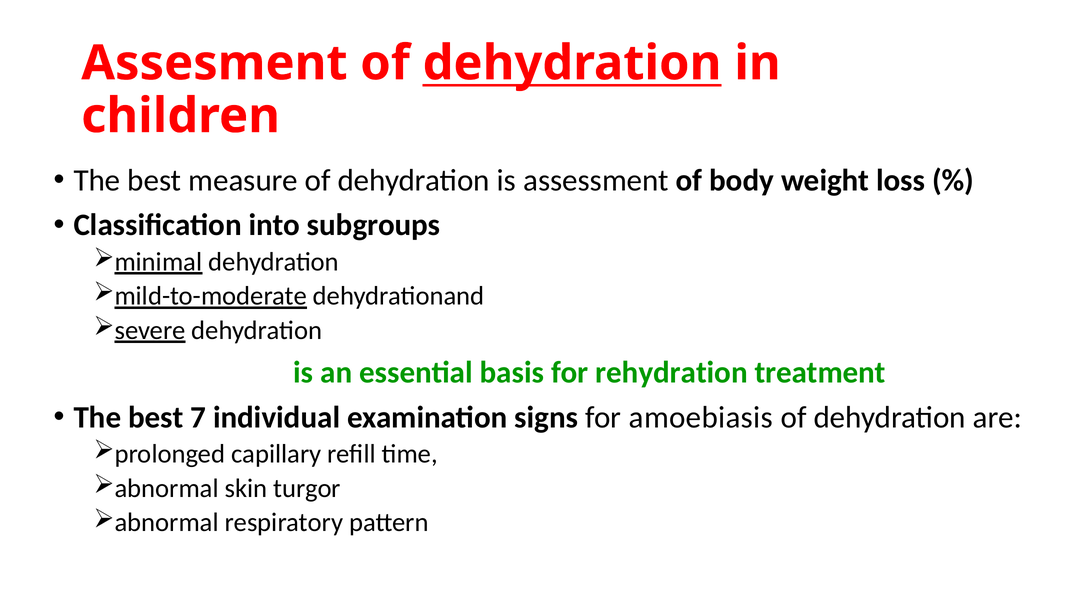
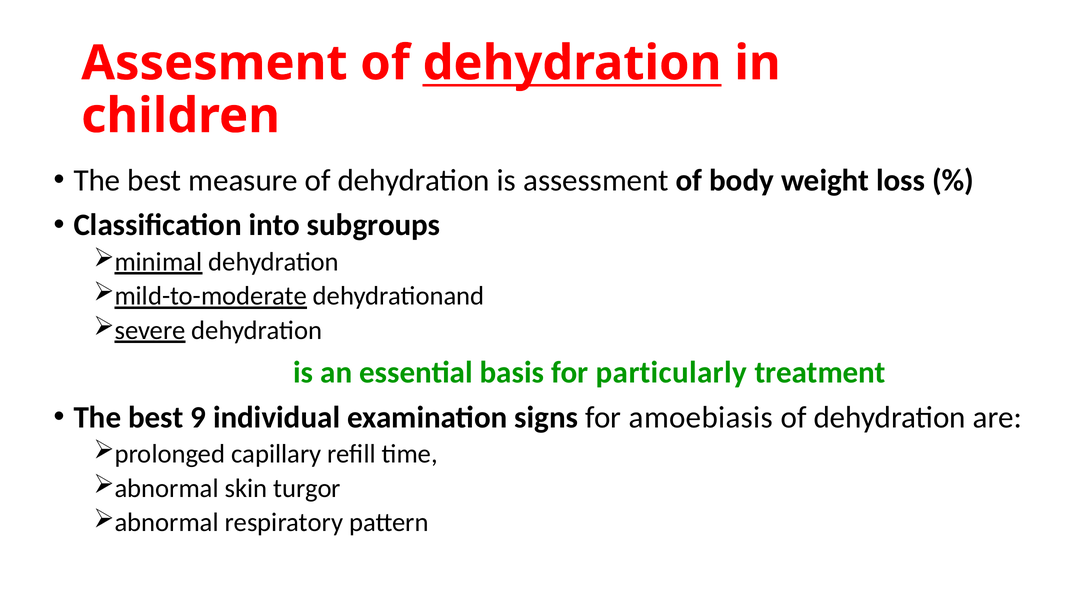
rehydration: rehydration -> particularly (671, 372)
7: 7 -> 9 (198, 417)
